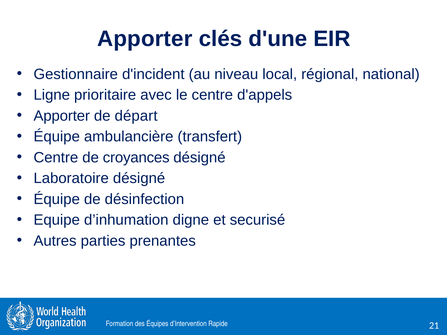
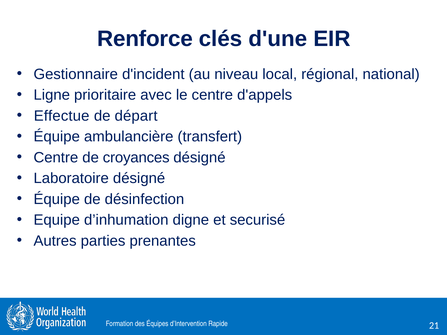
Apporter: Apporter -> Renforce (145, 39)
Apporter: Apporter -> Effectue (62, 116)
